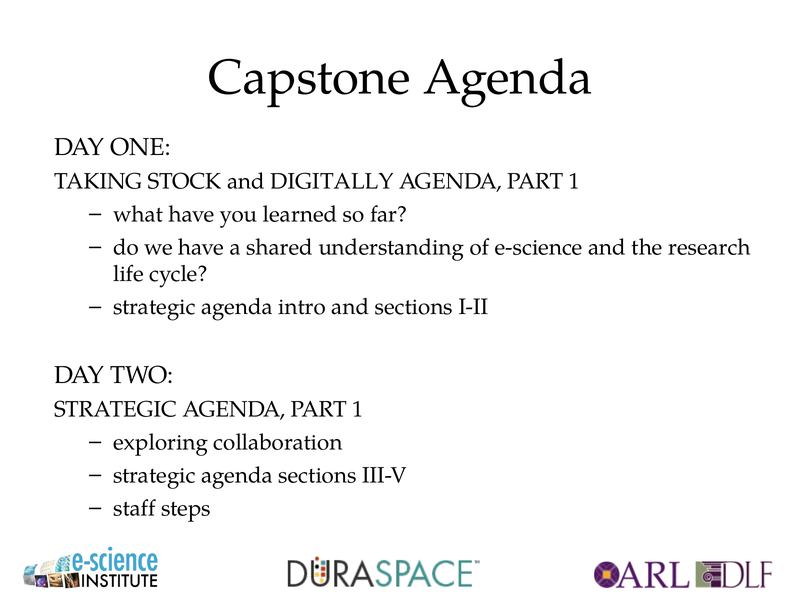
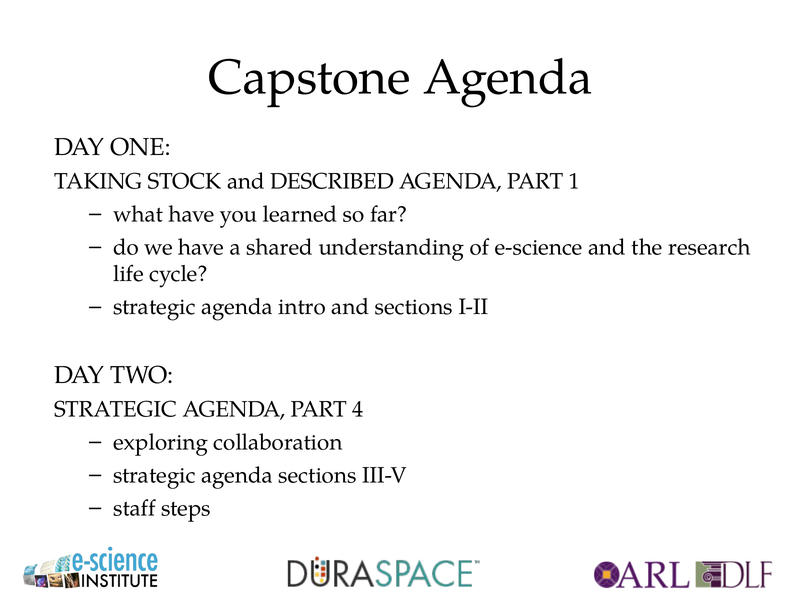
DIGITALLY: DIGITALLY -> DESCRIBED (332, 181)
STRATEGIC AGENDA PART 1: 1 -> 4 (358, 409)
